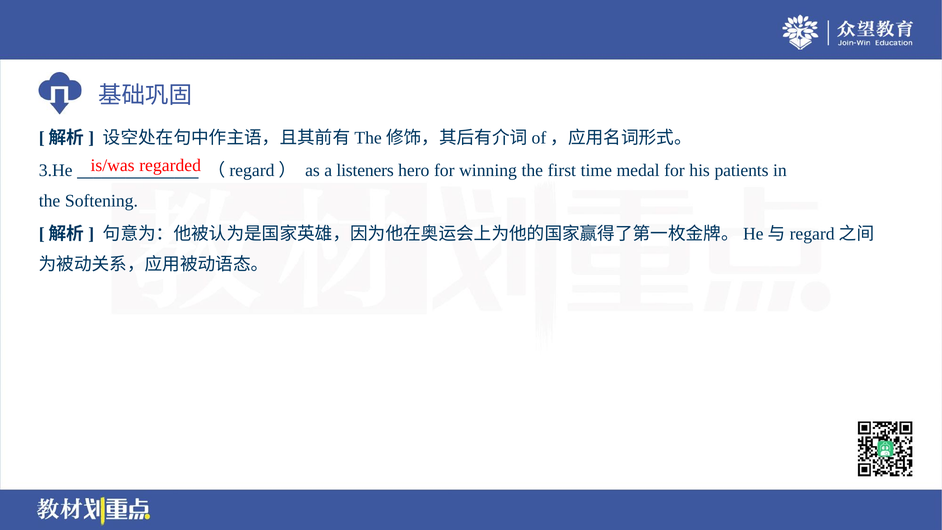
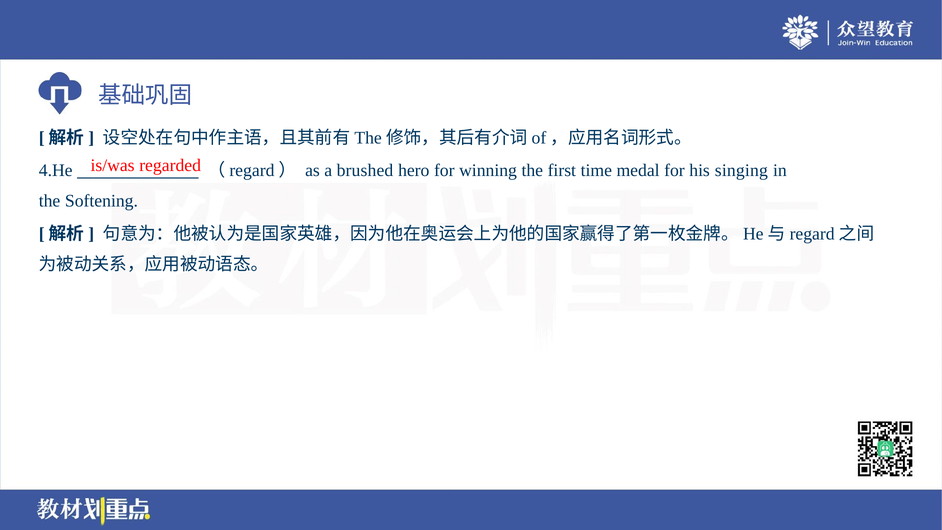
3.He: 3.He -> 4.He (56, 171)
listeners: listeners -> brushed (365, 171)
patients: patients -> singing (741, 171)
